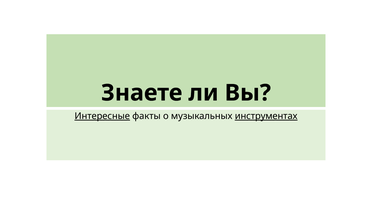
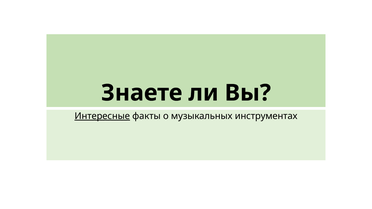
инструментах underline: present -> none (266, 116)
